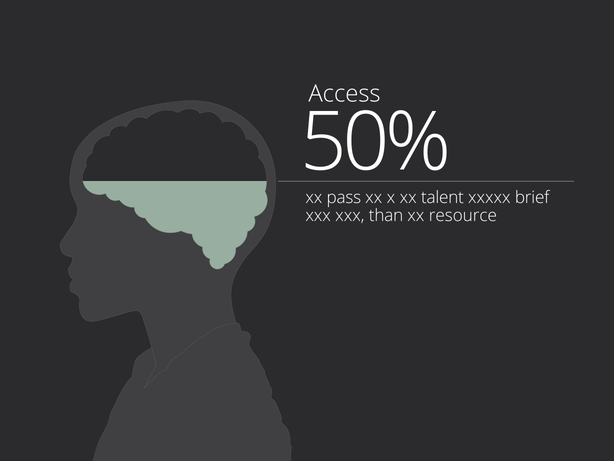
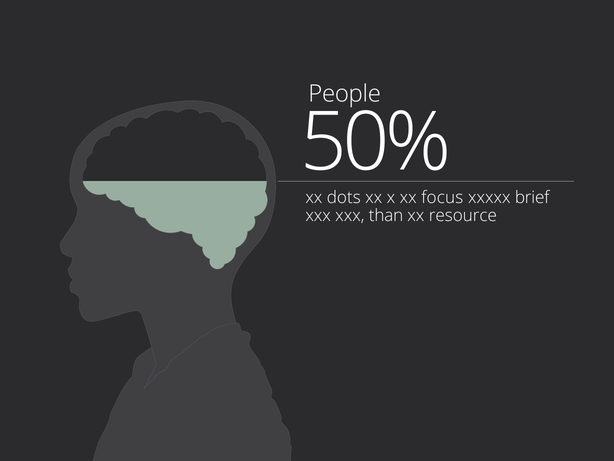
Access: Access -> People (345, 94)
pass: pass -> dots (344, 197)
talent: talent -> focus (442, 197)
